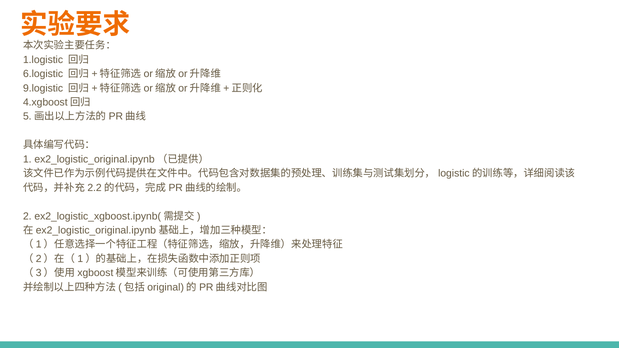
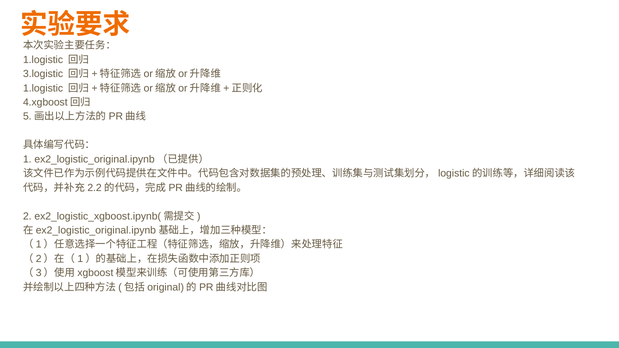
6.logistic: 6.logistic -> 3.logistic (43, 74)
9.logistic: 9.logistic -> 1.logistic (43, 88)
